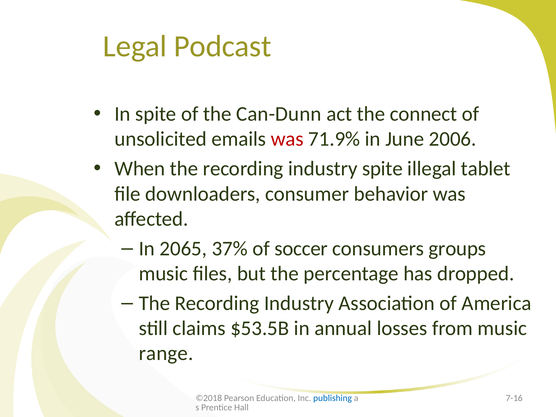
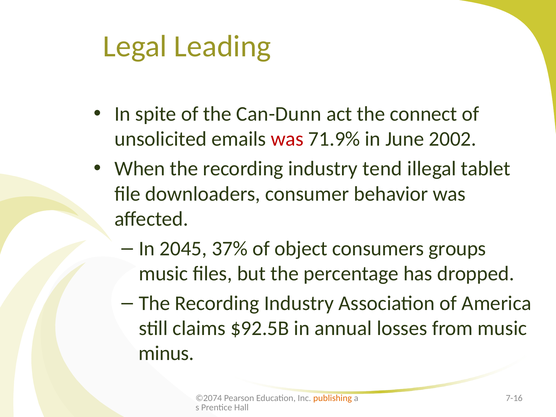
Podcast: Podcast -> Leading (222, 46)
2006: 2006 -> 2002 (453, 139)
industry spite: spite -> tend (382, 169)
2065: 2065 -> 2045 (183, 249)
soccer: soccer -> object (301, 249)
$53.5B: $53.5B -> $92.5B (260, 328)
range: range -> minus (166, 353)
©2018: ©2018 -> ©2074 (209, 398)
publishing colour: blue -> orange (333, 398)
